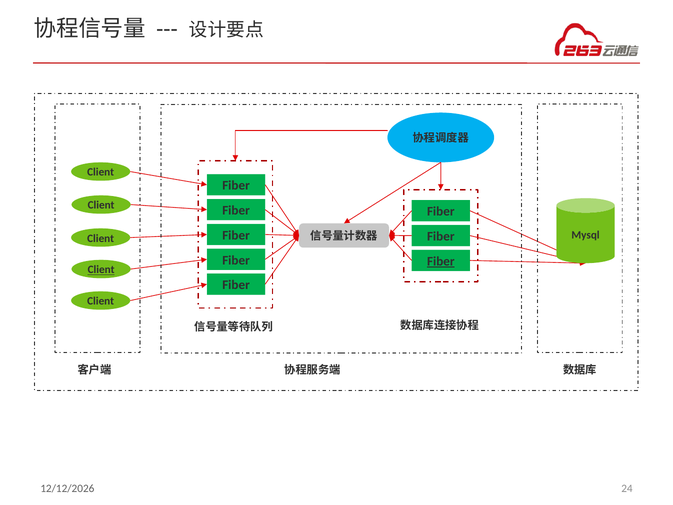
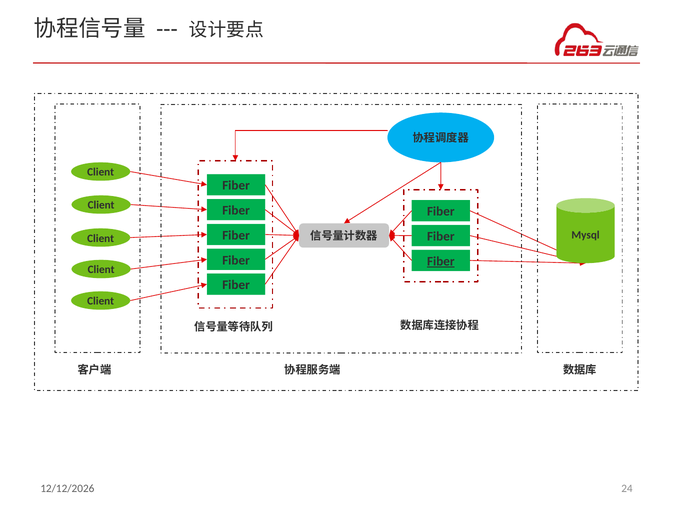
Client underline: present -> none (101, 270)
